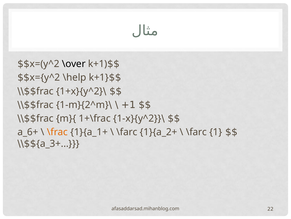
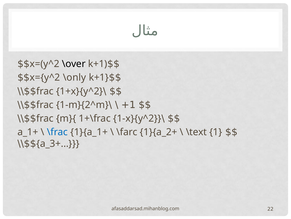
\help: \help -> \only (74, 77)
a_6+: a_6+ -> a_1+ (28, 132)
\frac colour: orange -> blue (57, 132)
\farc: \farc -> \text (196, 132)
